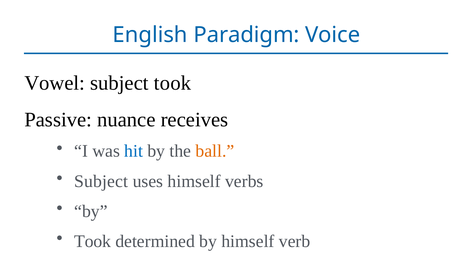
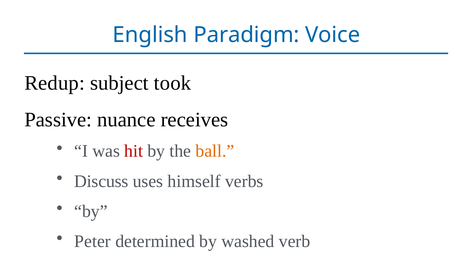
Vowel: Vowel -> Redup (55, 83)
hit colour: blue -> red (134, 151)
Subject: Subject -> Discuss (101, 182)
Took: Took -> Peter (93, 242)
by himself: himself -> washed (248, 242)
